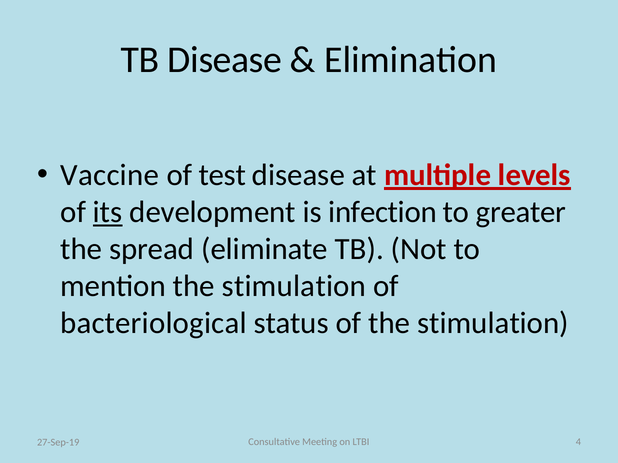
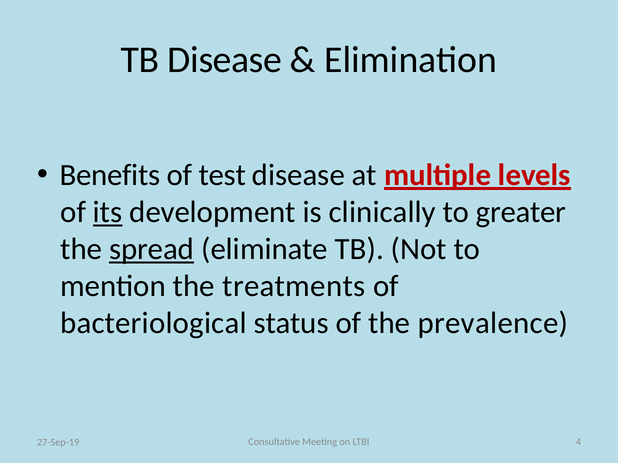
Vaccine: Vaccine -> Benefits (110, 175)
infection: infection -> clinically (382, 212)
spread underline: none -> present (152, 249)
mention the stimulation: stimulation -> treatments (294, 286)
of the stimulation: stimulation -> prevalence (493, 324)
